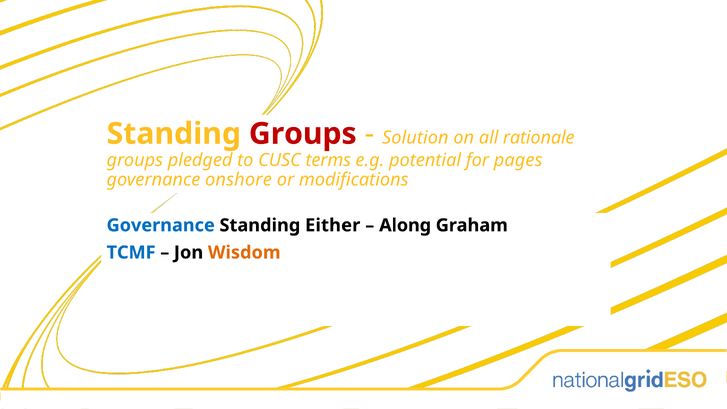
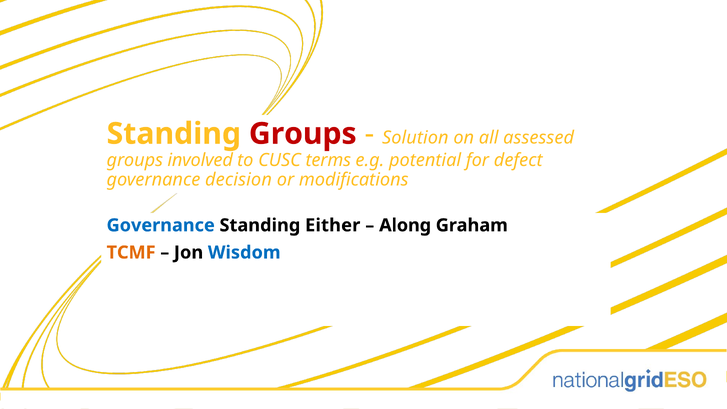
rationale: rationale -> assessed (539, 138)
pledged: pledged -> involved (200, 160)
pages: pages -> defect (518, 160)
onshore: onshore -> decision (238, 180)
TCMF colour: blue -> orange (131, 252)
Wisdom colour: orange -> blue (244, 252)
